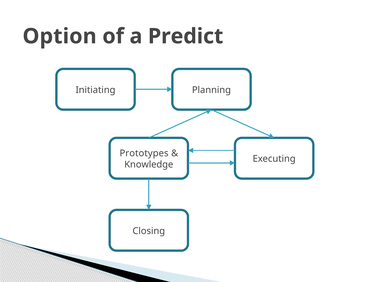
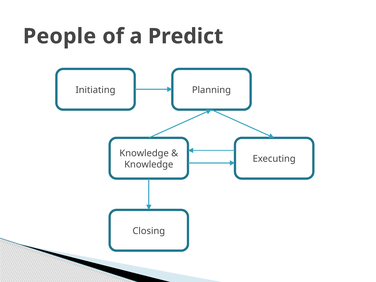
Option: Option -> People (60, 36)
Prototypes: Prototypes -> Knowledge (144, 153)
